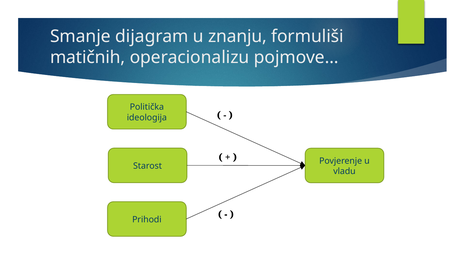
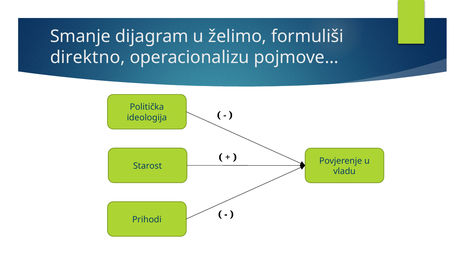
znanju: znanju -> želimo (237, 36)
matičnih: matičnih -> direktno (88, 57)
